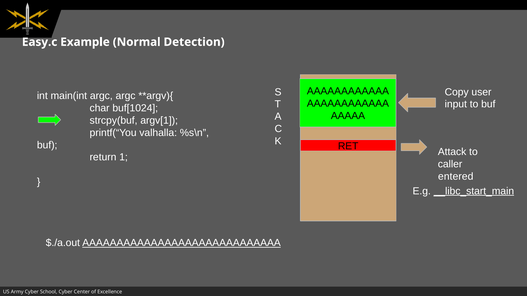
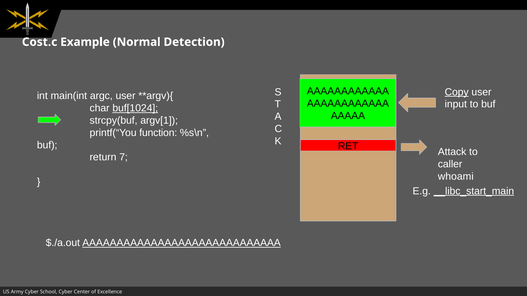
Easy.c: Easy.c -> Cost.c (40, 42)
Copy underline: none -> present (457, 92)
argc argc: argc -> user (126, 96)
buf[1024 underline: none -> present (135, 108)
valhalla: valhalla -> function (158, 133)
1: 1 -> 7 (124, 158)
entered: entered -> whoami (456, 177)
